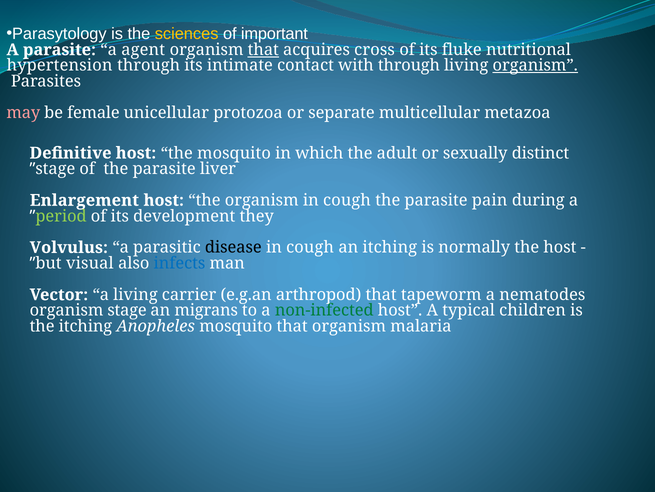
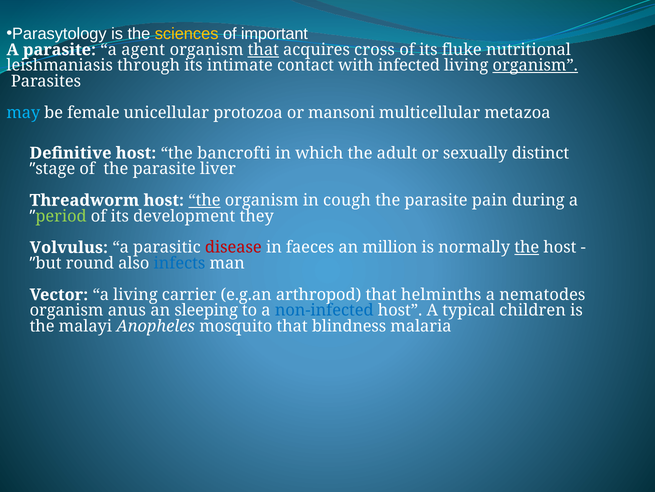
hypertension: hypertension -> leishmaniasis (60, 65)
with through: through -> infected (409, 65)
may colour: pink -> light blue (23, 113)
separate: separate -> mansoni (342, 113)
the mosquito: mosquito -> bancrofti (234, 153)
Enlargement: Enlargement -> Threadworm (84, 200)
the underline: none -> present (204, 200)
disease colour: black -> red (233, 247)
cough: cough -> faeces (310, 247)
an itching: itching -> million (390, 247)
the underline: none -> present (527, 247)
visual: visual -> round (90, 263)
tapeworm: tapeworm -> helminths (441, 294)
organism stage: stage -> anus (127, 310)
migrans: migrans -> sleeping (206, 310)
non-infected colour: green -> blue (324, 310)
the itching: itching -> malayi (85, 326)
that organism: organism -> blindness (349, 326)
